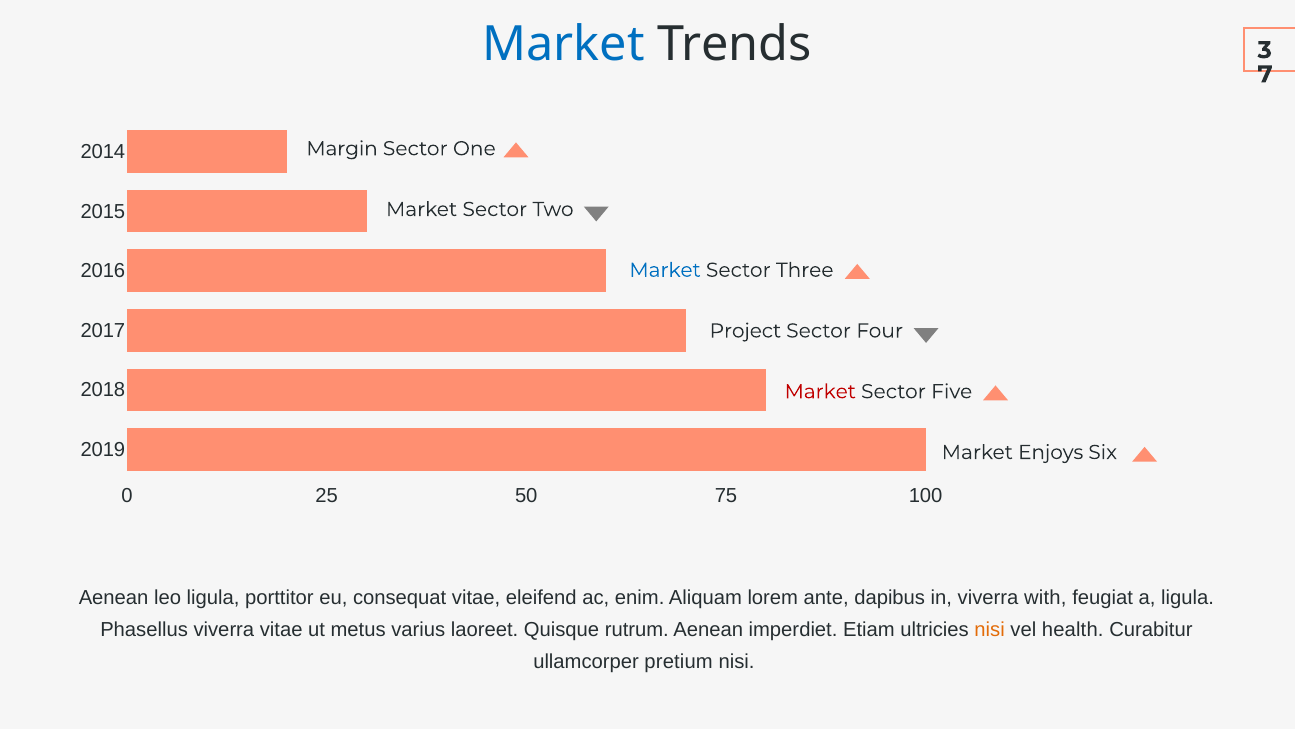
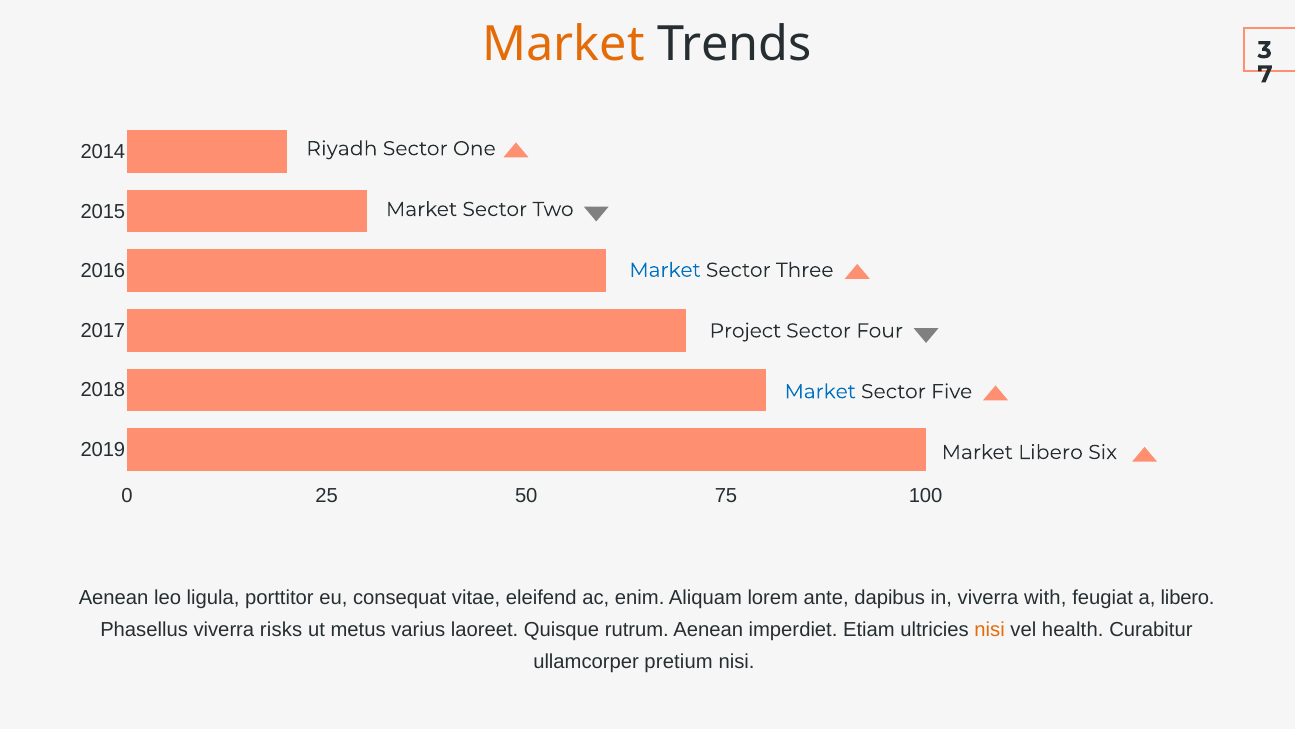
Market colour: blue -> orange (564, 45)
Margin: Margin -> Riyadh (342, 148)
Market colour: red -> blue (820, 391)
Market Enjoys: Enjoys -> Libero (1051, 452)
a ligula: ligula -> libero (1188, 598)
viverra vitae: vitae -> risks (281, 629)
